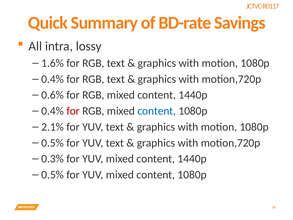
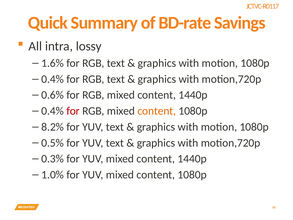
content colour: blue -> orange (157, 111)
2.1%: 2.1% -> 8.2% (53, 127)
0.5%: 0.5% -> 1.0% (53, 175)
